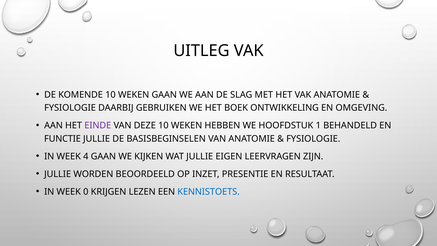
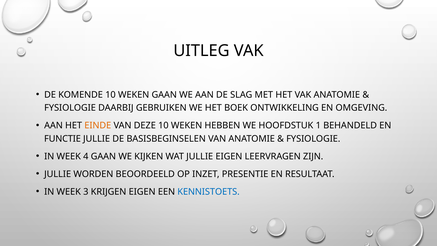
EINDE colour: purple -> orange (98, 126)
0: 0 -> 3 (86, 192)
KRIJGEN LEZEN: LEZEN -> EIGEN (142, 192)
